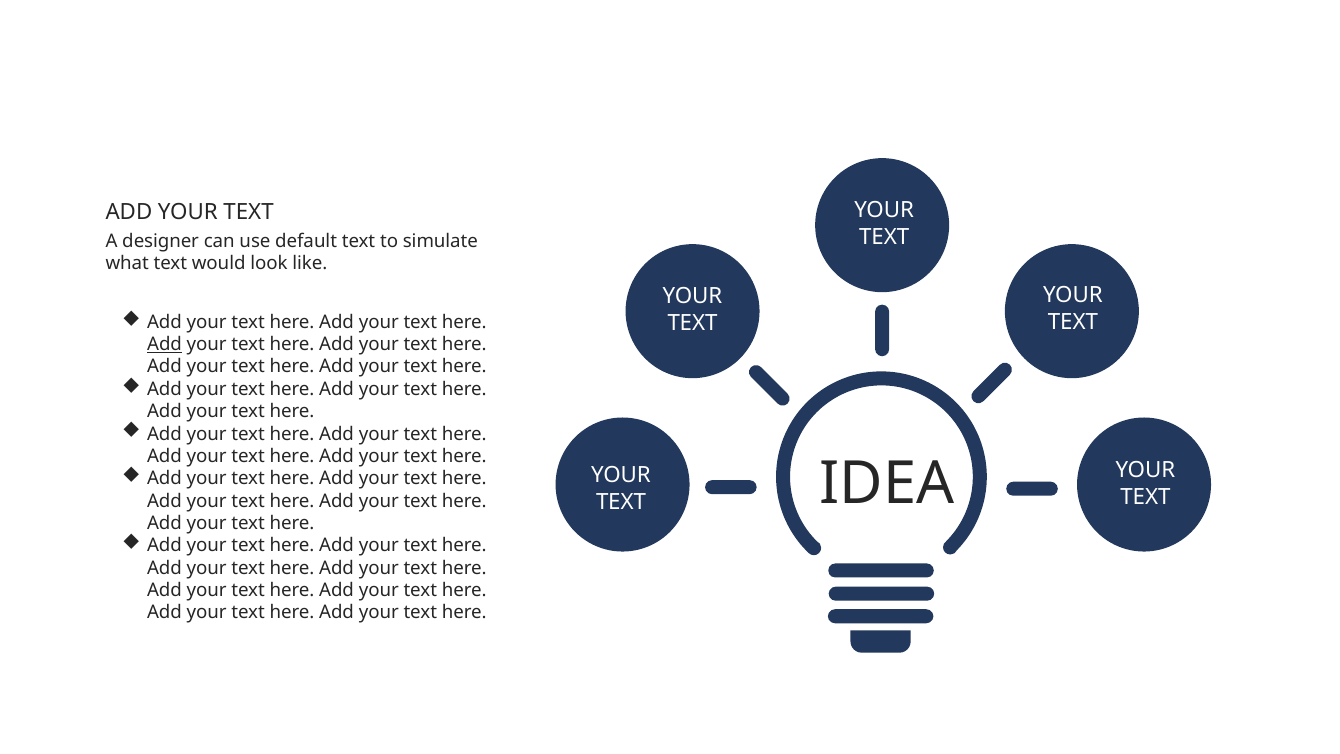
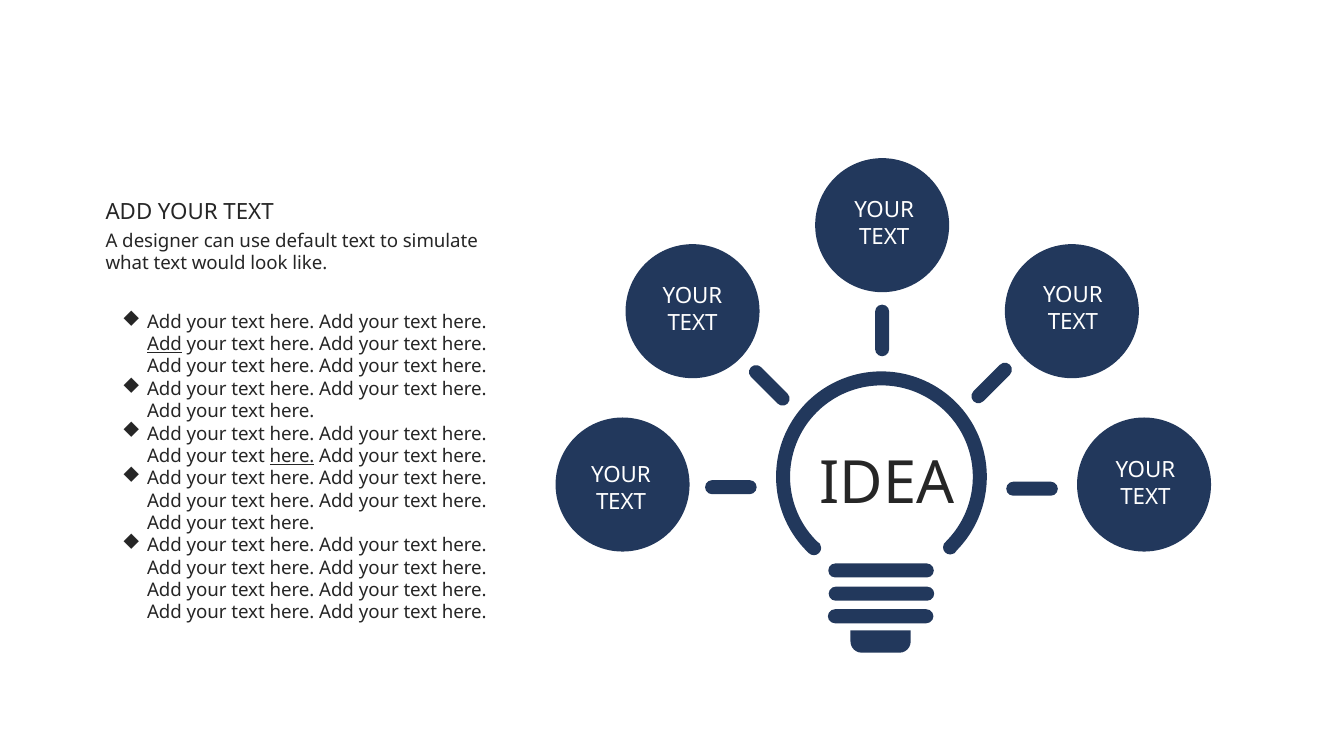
here underline: none -> present (292, 456)
